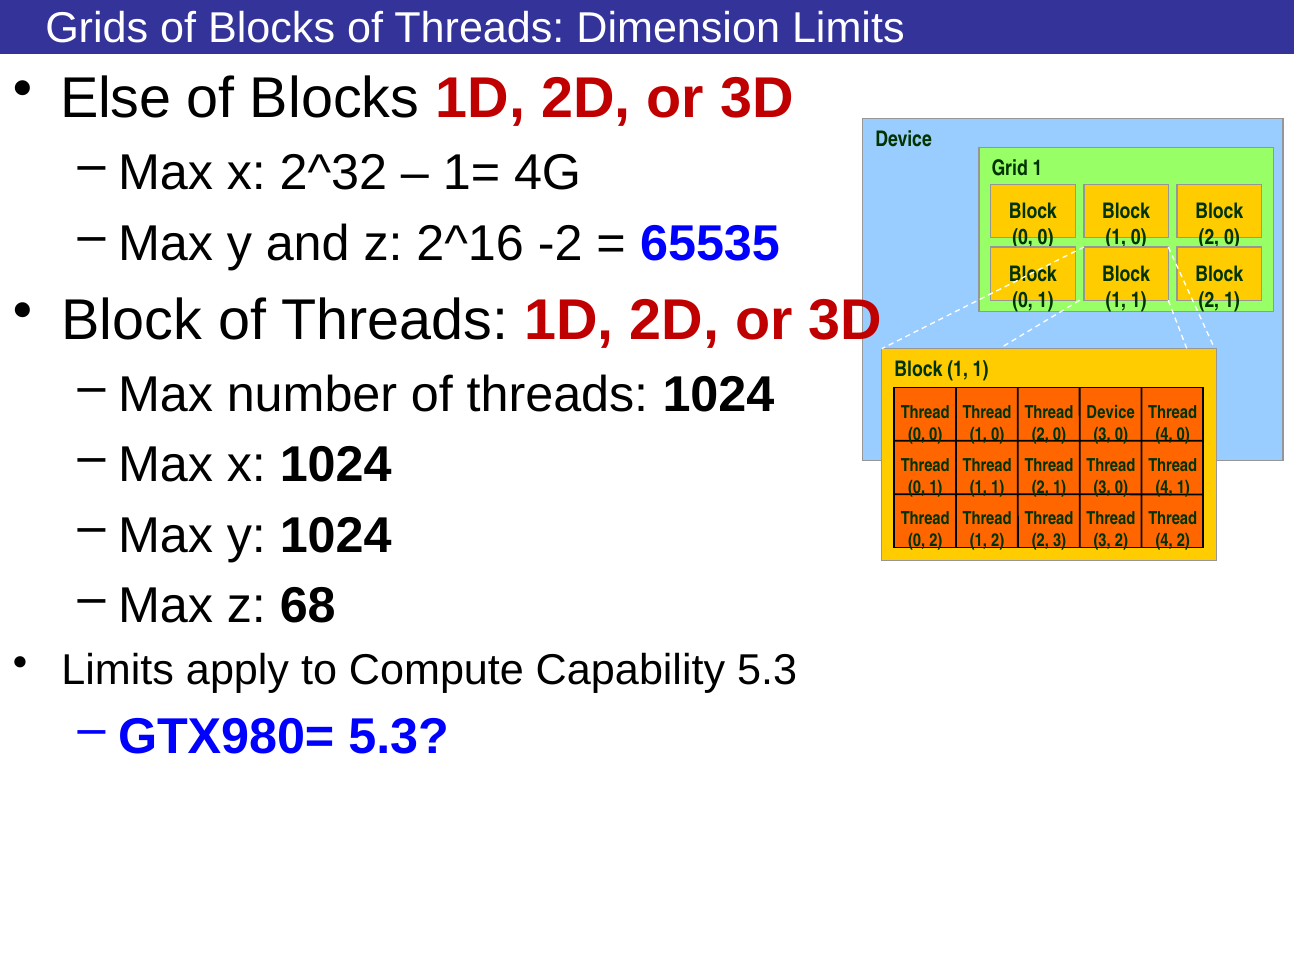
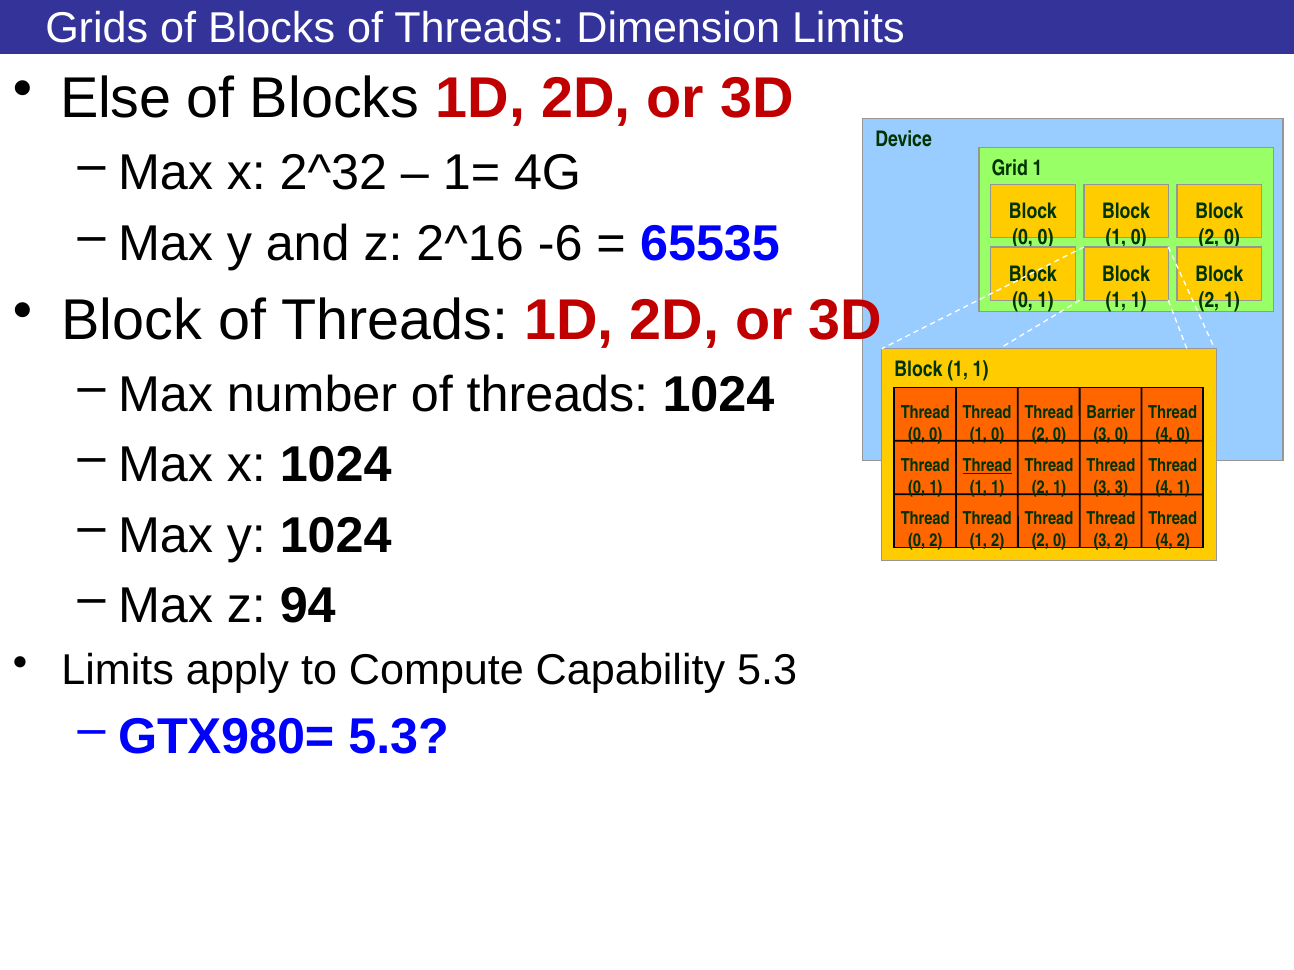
-2: -2 -> -6 (560, 244)
Device: Device -> Barrier (1111, 413)
Thread underline: none -> present (987, 466)
0: 0 -> 3 (1121, 488)
3: 3 -> 0 (1060, 541)
68: 68 -> 94 (308, 606)
